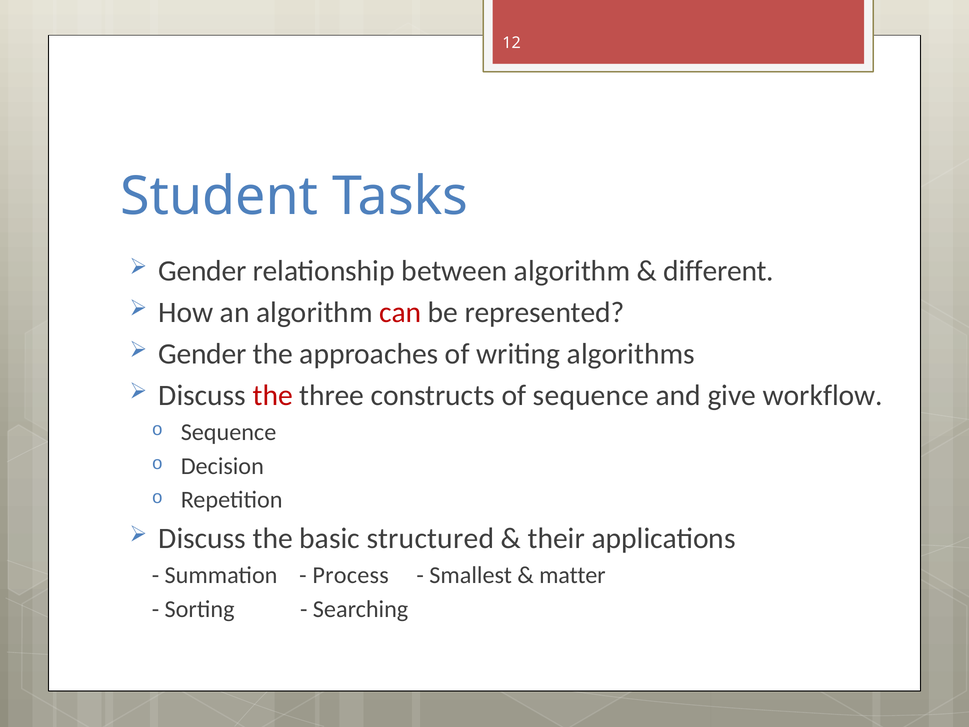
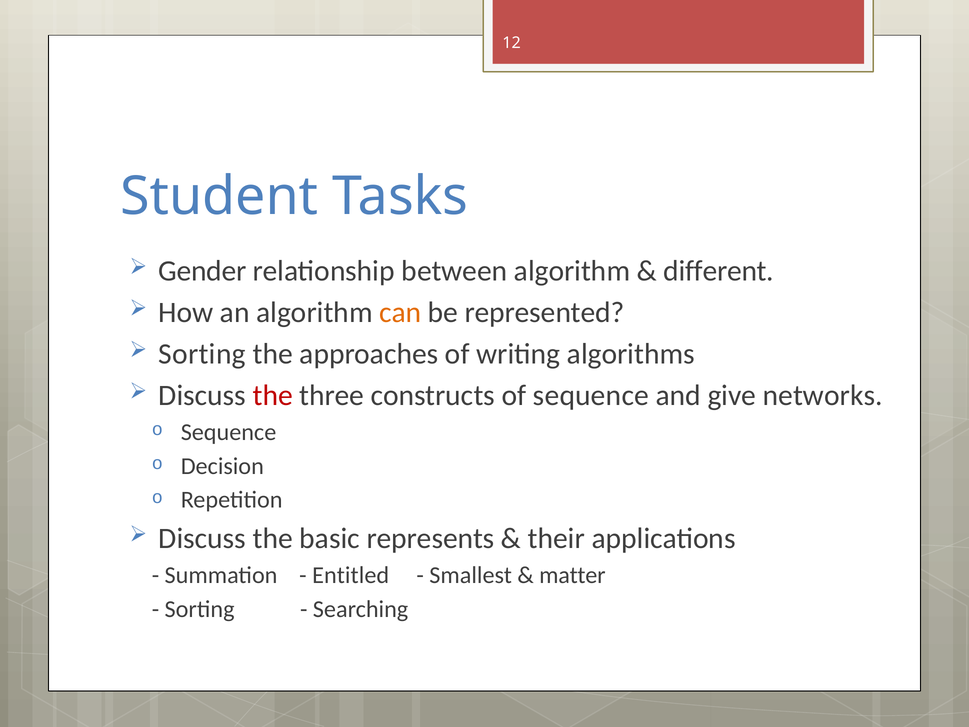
can colour: red -> orange (400, 312)
Gender: Gender -> Sorting (202, 354)
workflow: workflow -> networks (823, 395)
structured: structured -> represents (431, 538)
Process: Process -> Entitled (351, 575)
